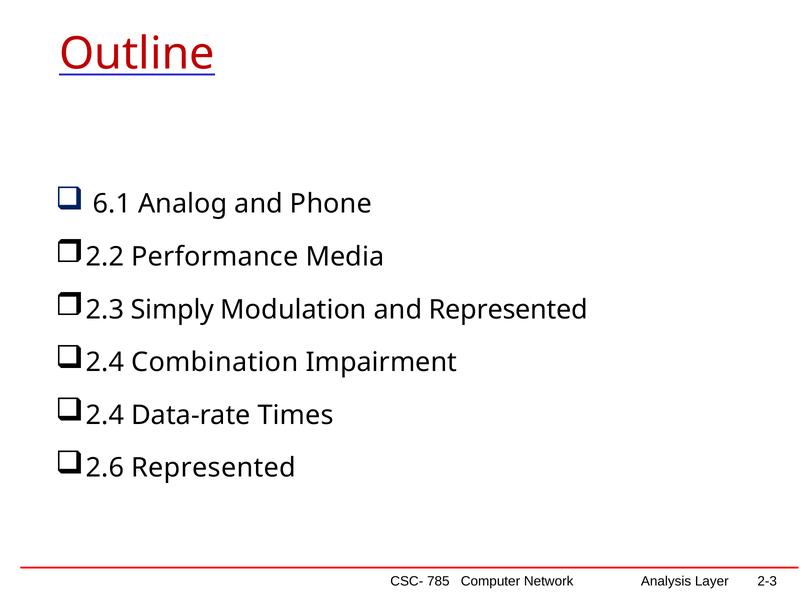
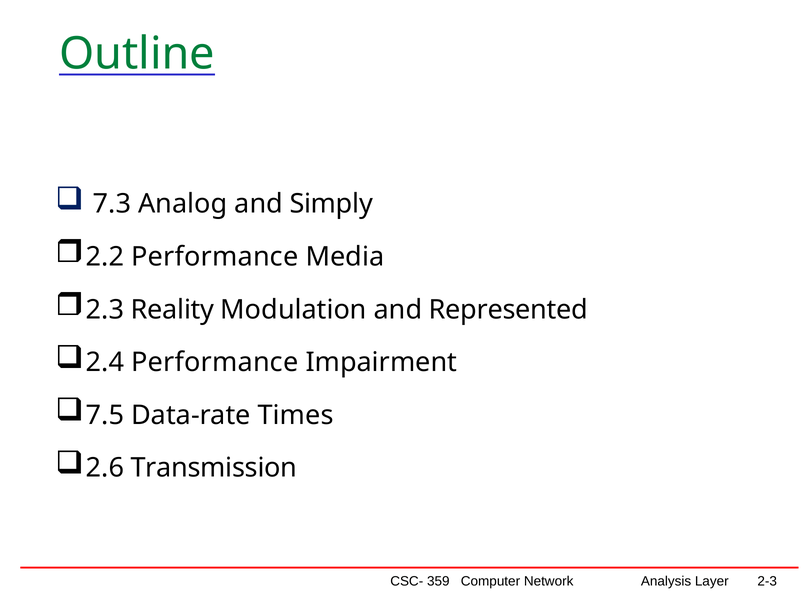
Outline colour: red -> green (137, 54)
6.1: 6.1 -> 7.3 (112, 204)
Phone: Phone -> Simply (331, 204)
Simply: Simply -> Reality (172, 310)
2.4 Combination: Combination -> Performance (215, 362)
2.4: 2.4 -> 7.5 (105, 415)
2.6 Represented: Represented -> Transmission (214, 468)
785: 785 -> 359 (438, 582)
